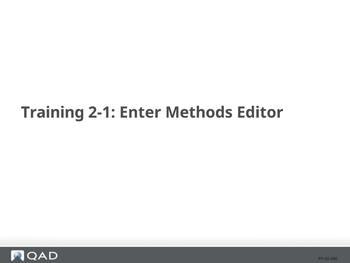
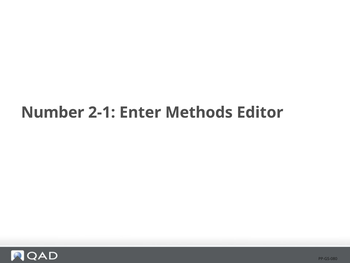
Training: Training -> Number (53, 112)
